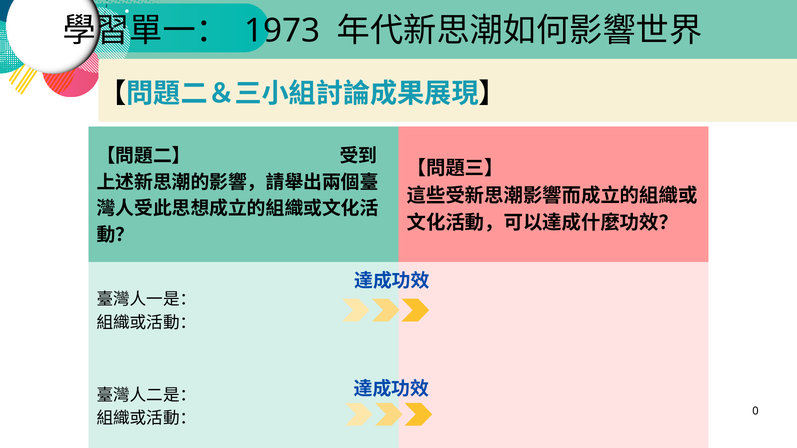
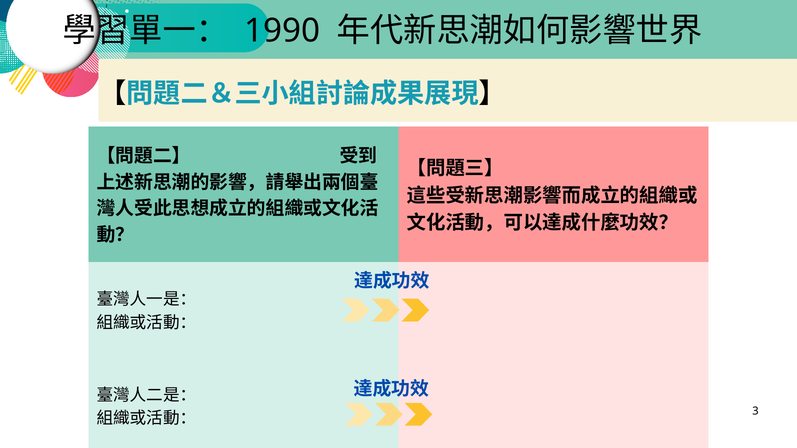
1973: 1973 -> 1990 (282, 31)
0: 0 -> 3 (755, 411)
